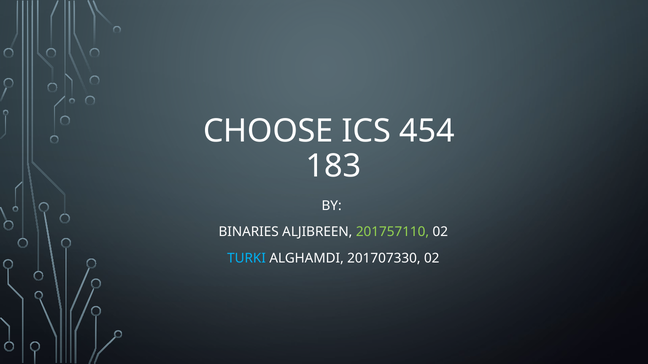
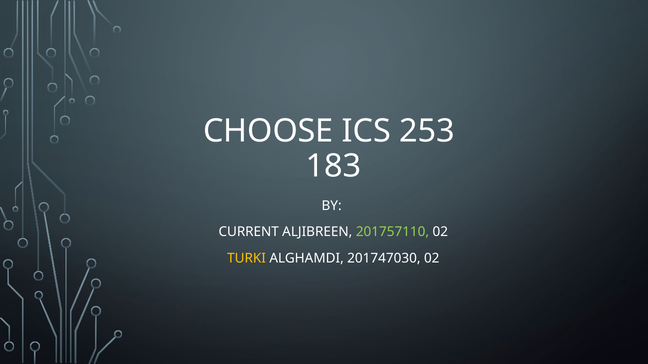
454: 454 -> 253 (427, 131)
BINARIES: BINARIES -> CURRENT (249, 232)
TURKI colour: light blue -> yellow (247, 259)
201707330: 201707330 -> 201747030 (384, 259)
